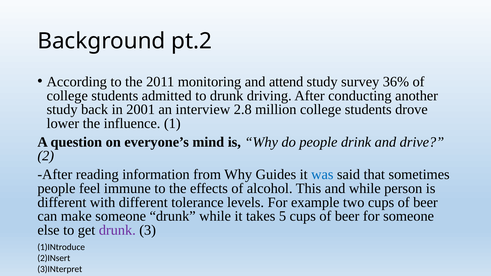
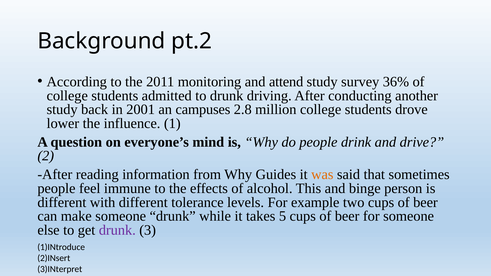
interview: interview -> campuses (203, 110)
was colour: blue -> orange (322, 175)
and while: while -> binge (365, 189)
